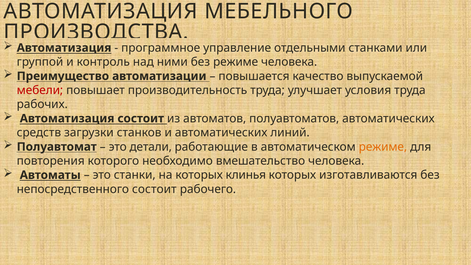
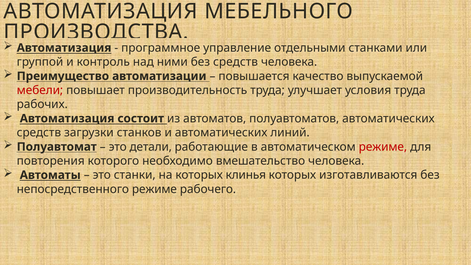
без режиме: режиме -> средств (236, 62)
режиме colour: orange -> red (383, 147)
непосредственного состоит: состоит -> режиме (154, 189)
